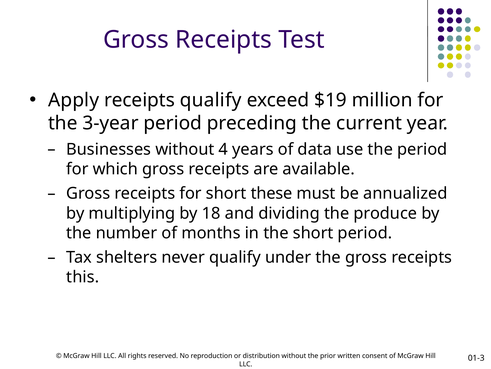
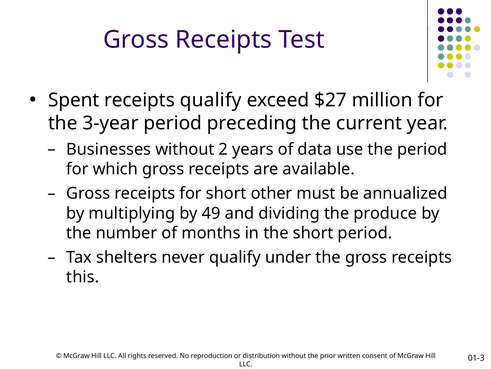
Apply: Apply -> Spent (74, 100)
$19: $19 -> $27 (330, 100)
4: 4 -> 2 (223, 149)
these: these -> other (272, 193)
18: 18 -> 49 (211, 213)
